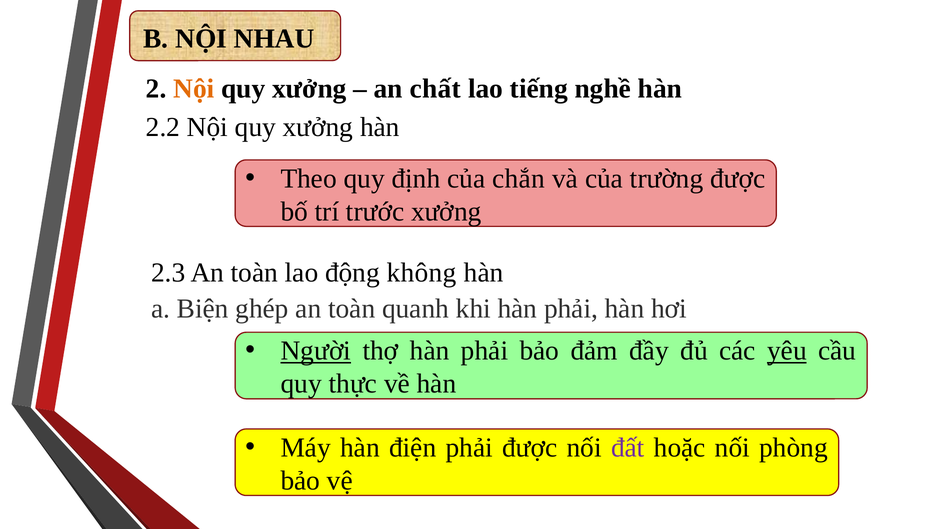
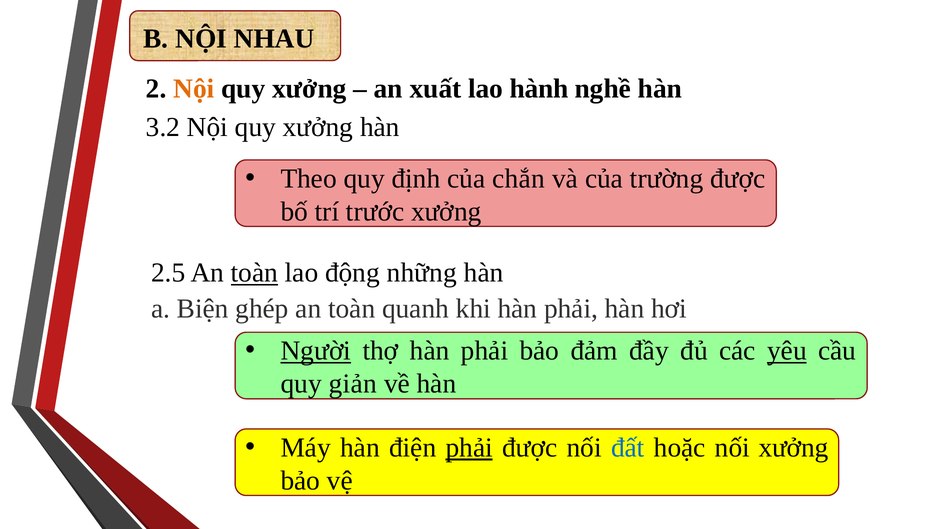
chất: chất -> xuất (435, 89)
tiếng: tiếng -> hành (539, 89)
2.2: 2.2 -> 3.2 (163, 127)
2.3: 2.3 -> 2.5 (168, 273)
toàn underline: none -> present (254, 273)
không: không -> những (422, 273)
thực: thực -> giản (353, 384)
phải underline: none -> present (469, 448)
đất colour: purple -> blue (628, 448)
nối phòng: phòng -> xưởng (794, 448)
